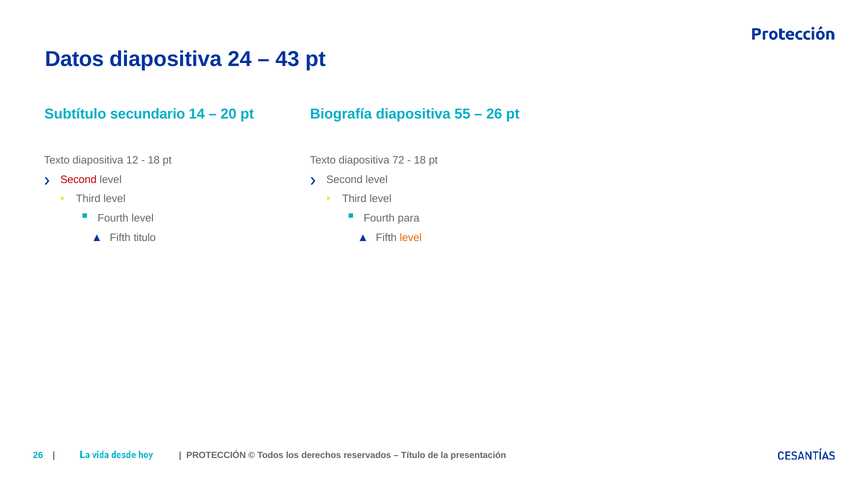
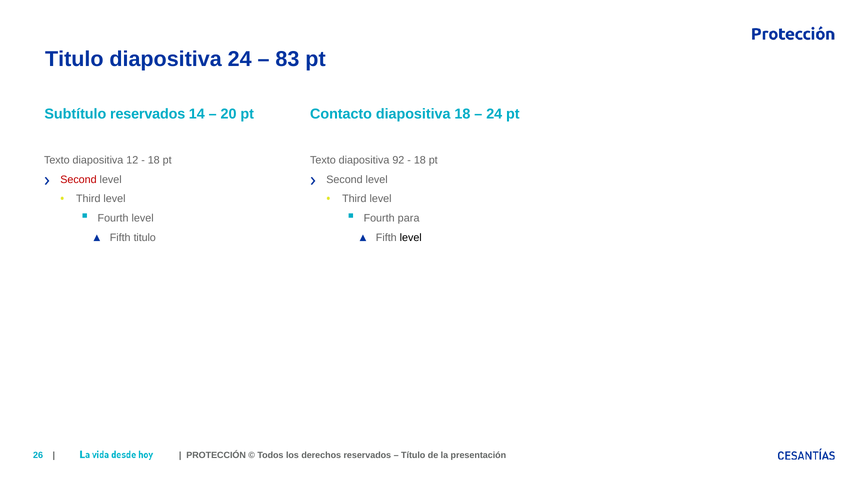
Datos: Datos -> Titulo (74, 59)
43: 43 -> 83 (287, 59)
Subtítulo secundario: secundario -> reservados (148, 114)
Biografía: Biografía -> Contacto (341, 114)
diapositiva 55: 55 -> 18 (462, 114)
26: 26 -> 24 (494, 114)
72: 72 -> 92 (398, 160)
level colour: orange -> black (411, 238)
